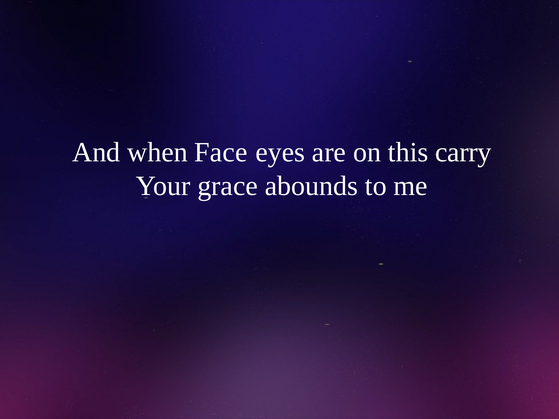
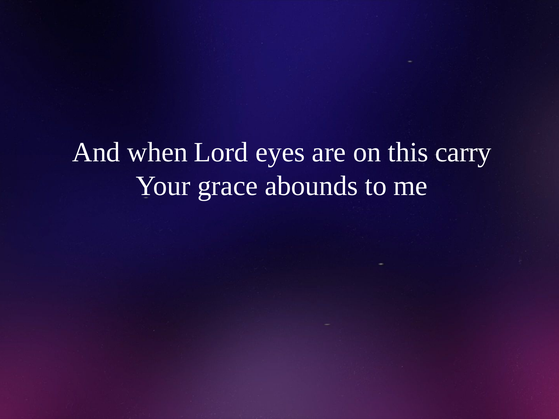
Face: Face -> Lord (221, 152)
